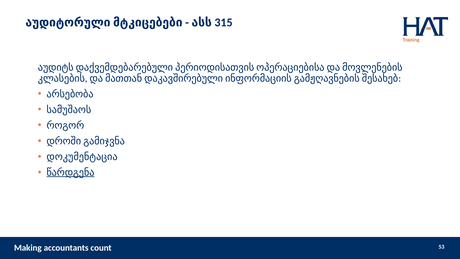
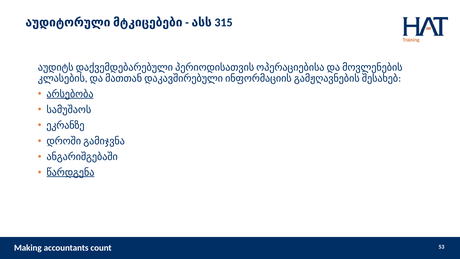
არსებობა underline: none -> present (70, 94)
როგორ: როგორ -> ეკრანზე (65, 125)
დოკუმენტაცია: დოკუმენტაცია -> ანგარიშგებაში (82, 157)
